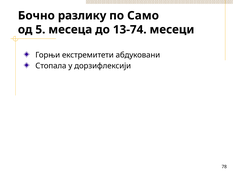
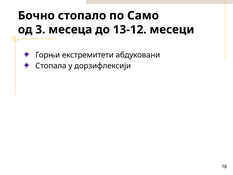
разлику: разлику -> стопало (82, 16)
5: 5 -> 3 (40, 30)
13-74: 13-74 -> 13-12 (130, 30)
